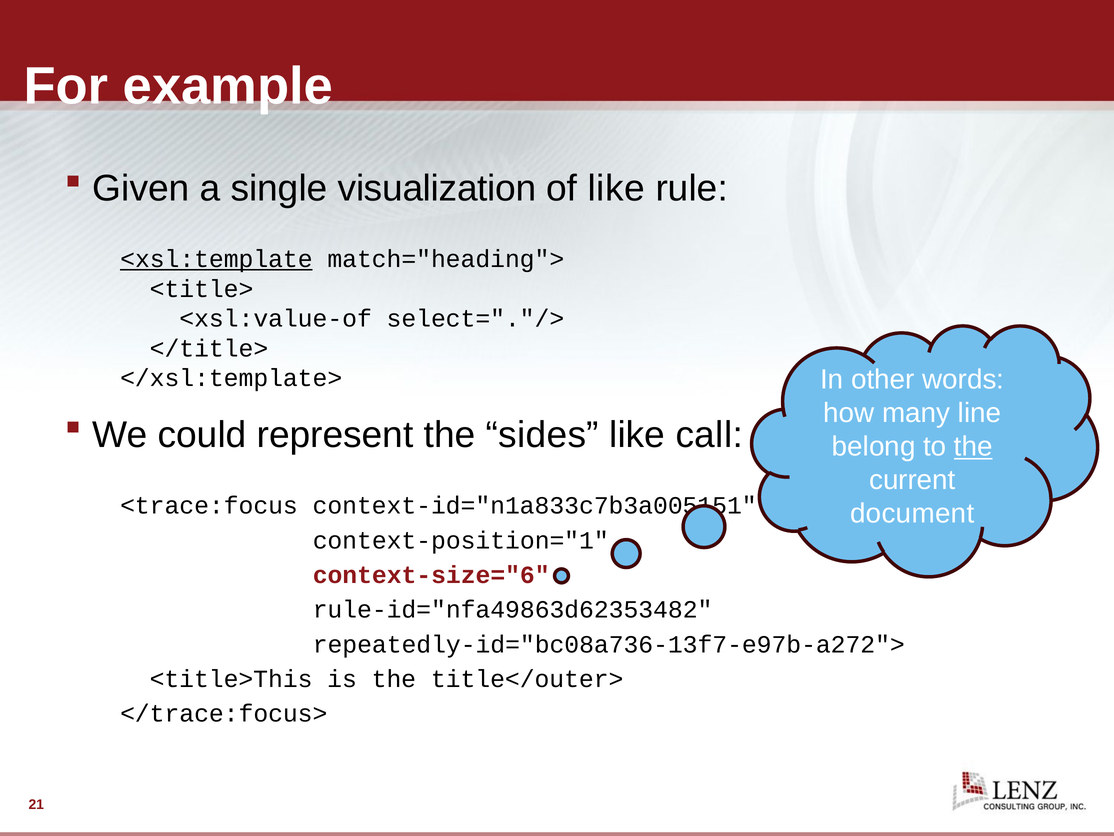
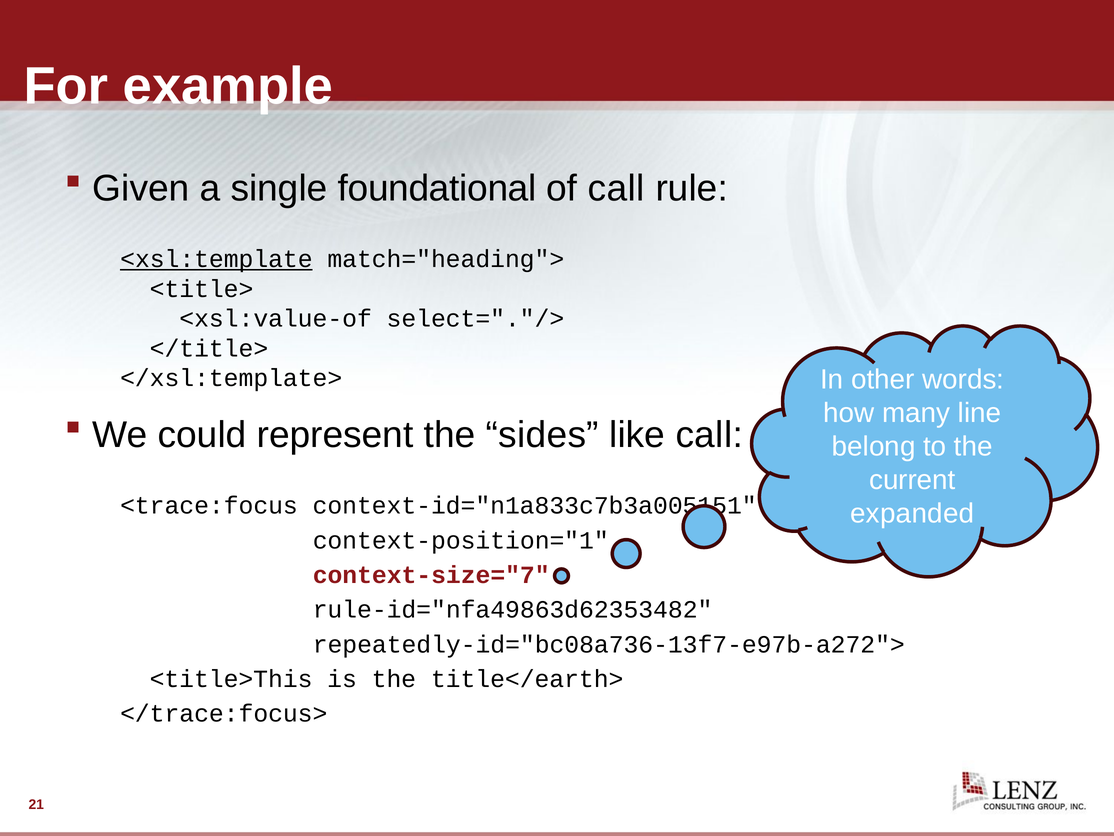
visualization: visualization -> foundational (437, 188)
of like: like -> call (616, 188)
the underline: present -> none (973, 446)
document: document -> expanded (912, 513)
context-size="6: context-size="6 -> context-size="7 (431, 575)
title</outer>: title</outer> -> title</earth> (527, 679)
